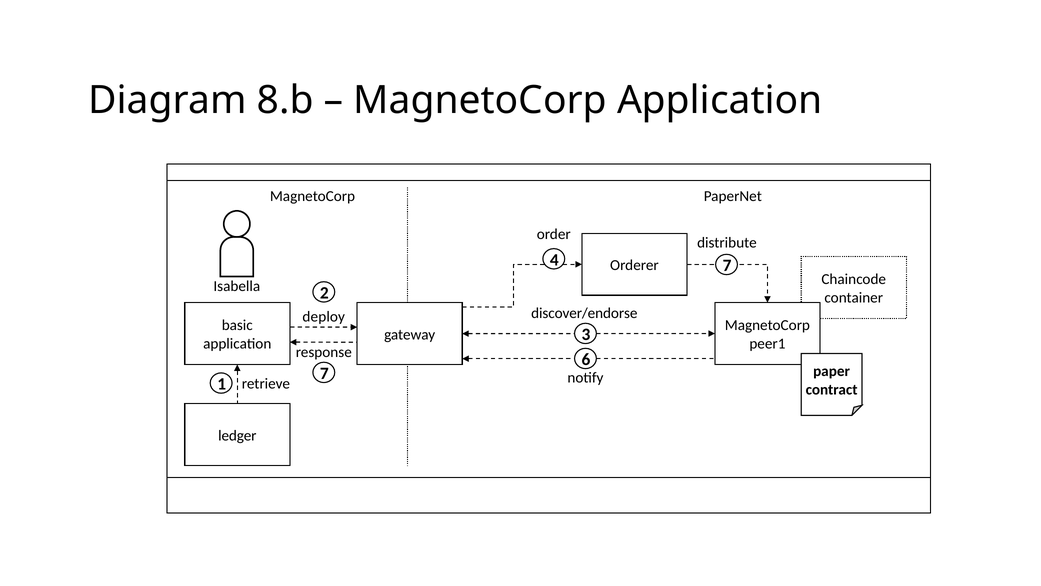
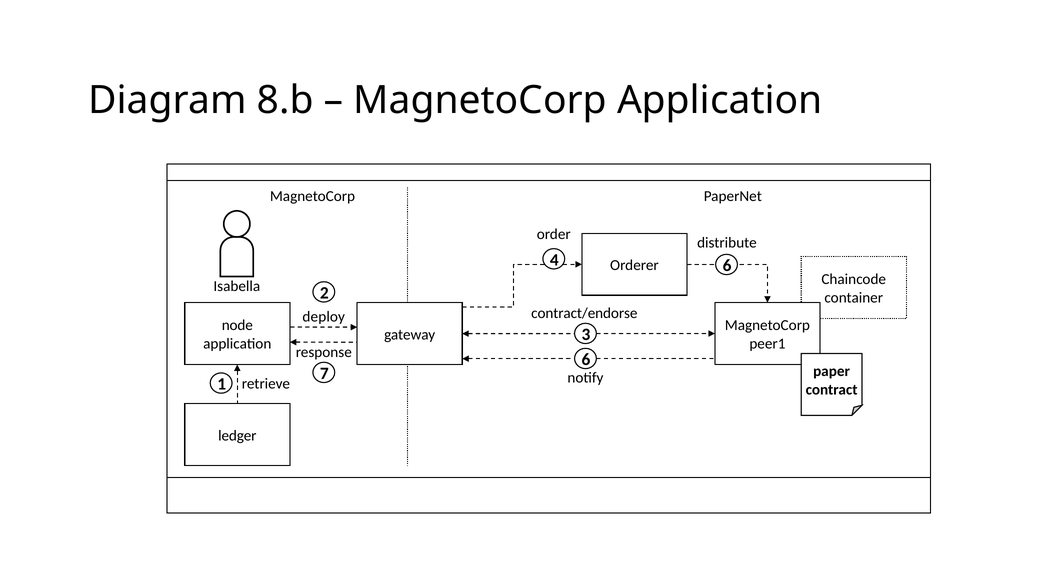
Orderer 7: 7 -> 6 (727, 265)
discover/endorse: discover/endorse -> contract/endorse (584, 313)
basic: basic -> node (237, 325)
